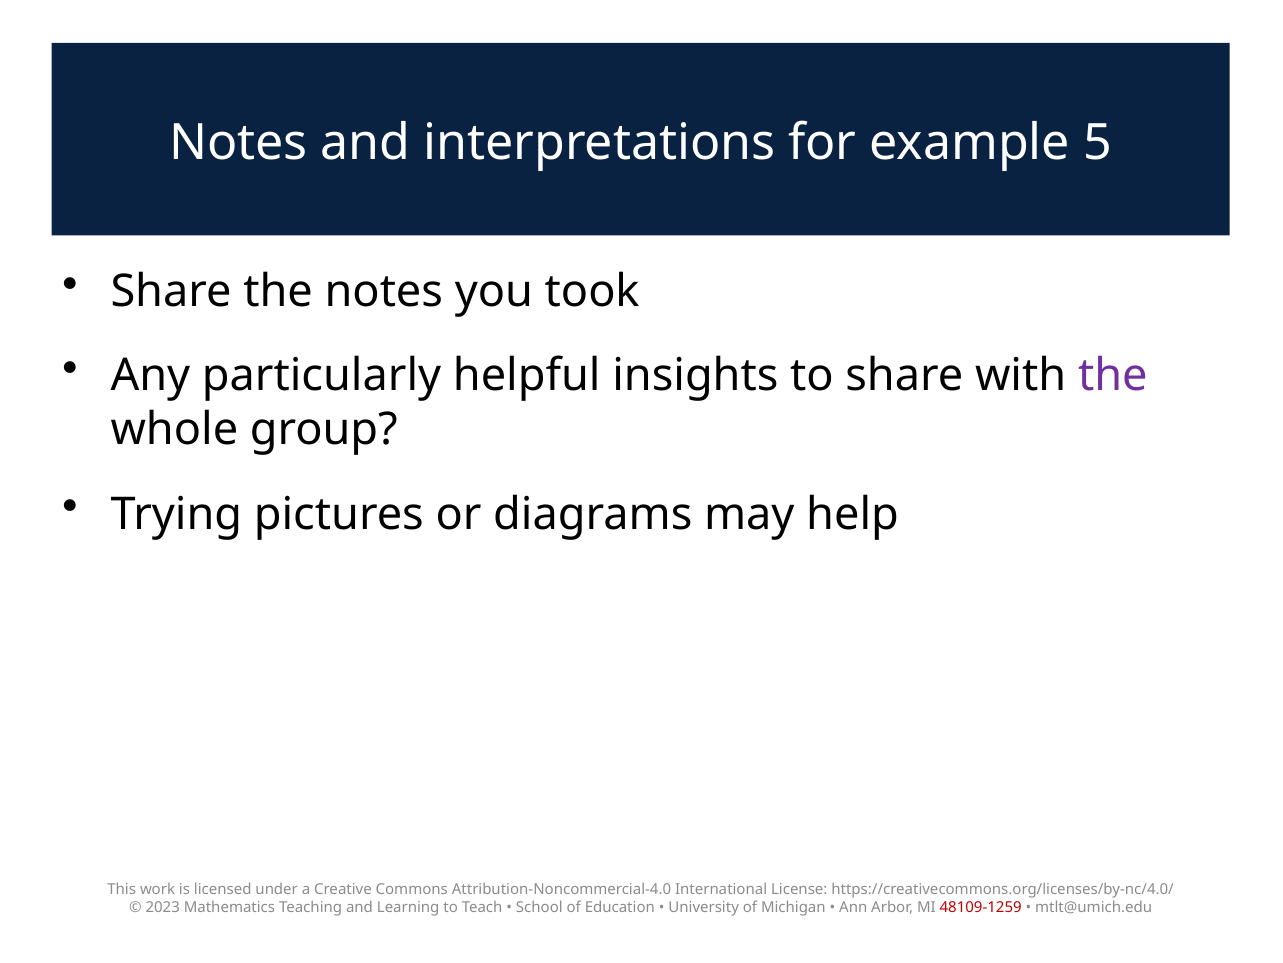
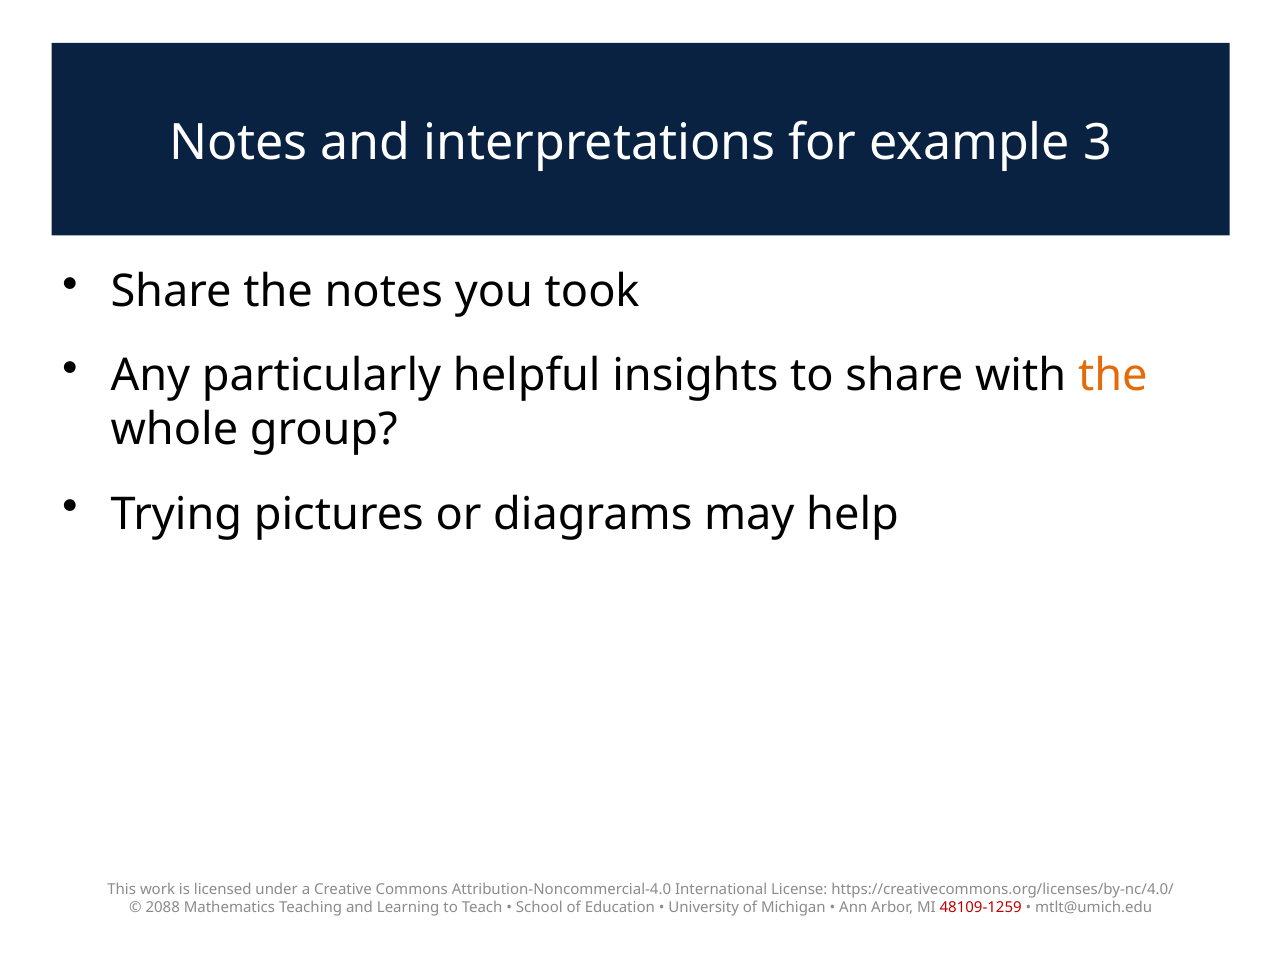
5: 5 -> 3 (1097, 143)
the colour: purple -> orange (1113, 376)
2023: 2023 -> 2088 (163, 907)
